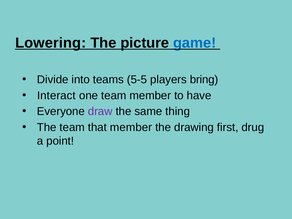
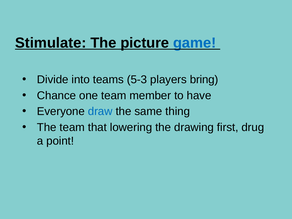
Lowering: Lowering -> Stimulate (51, 43)
5-5: 5-5 -> 5-3 (137, 80)
Interact: Interact -> Chance (56, 96)
draw colour: purple -> blue (100, 111)
that member: member -> lowering (131, 127)
